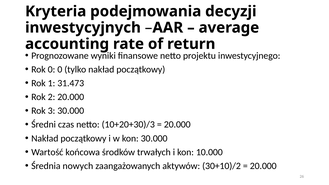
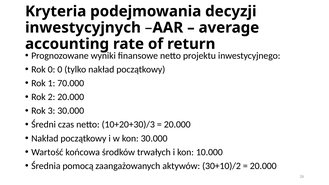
31.473: 31.473 -> 70.000 (71, 83)
nowych: nowych -> pomocą (78, 166)
